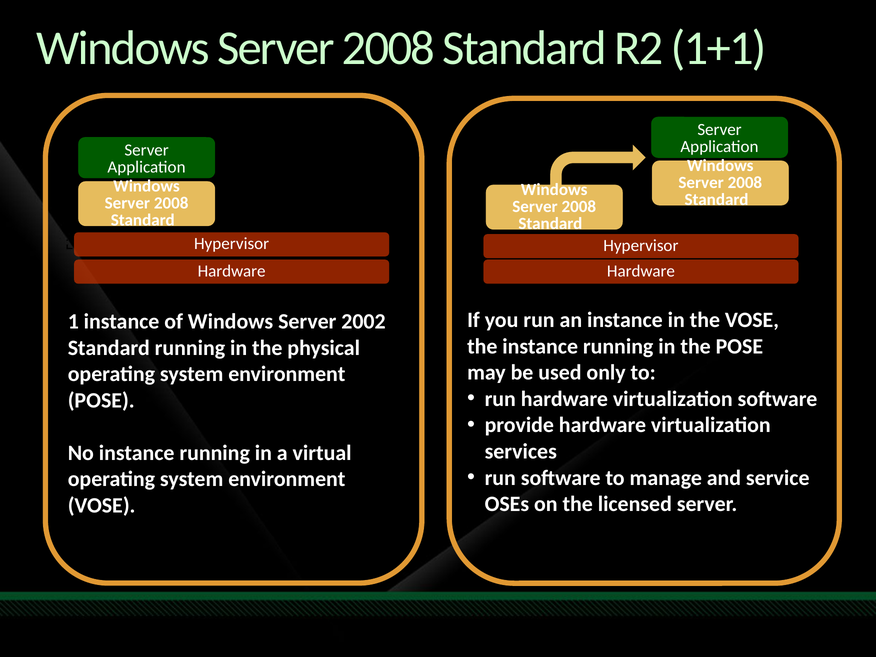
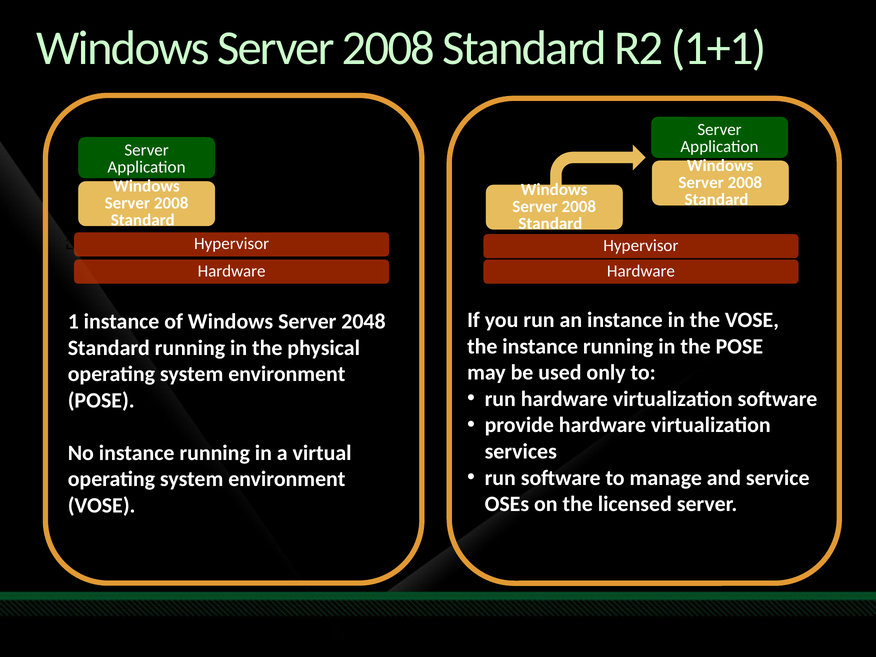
2002: 2002 -> 2048 (363, 322)
